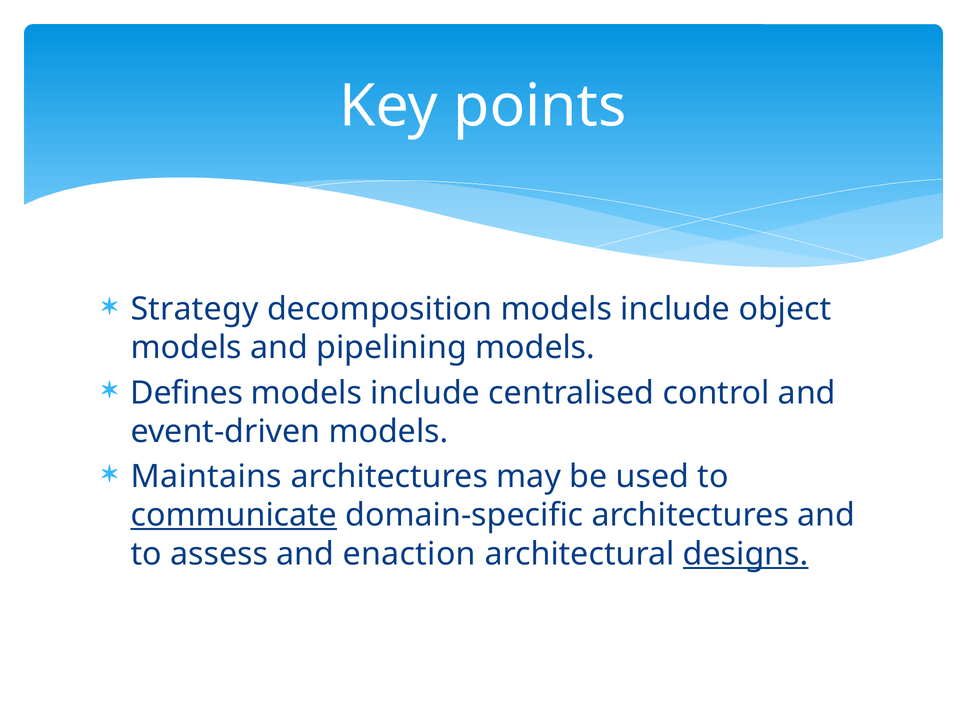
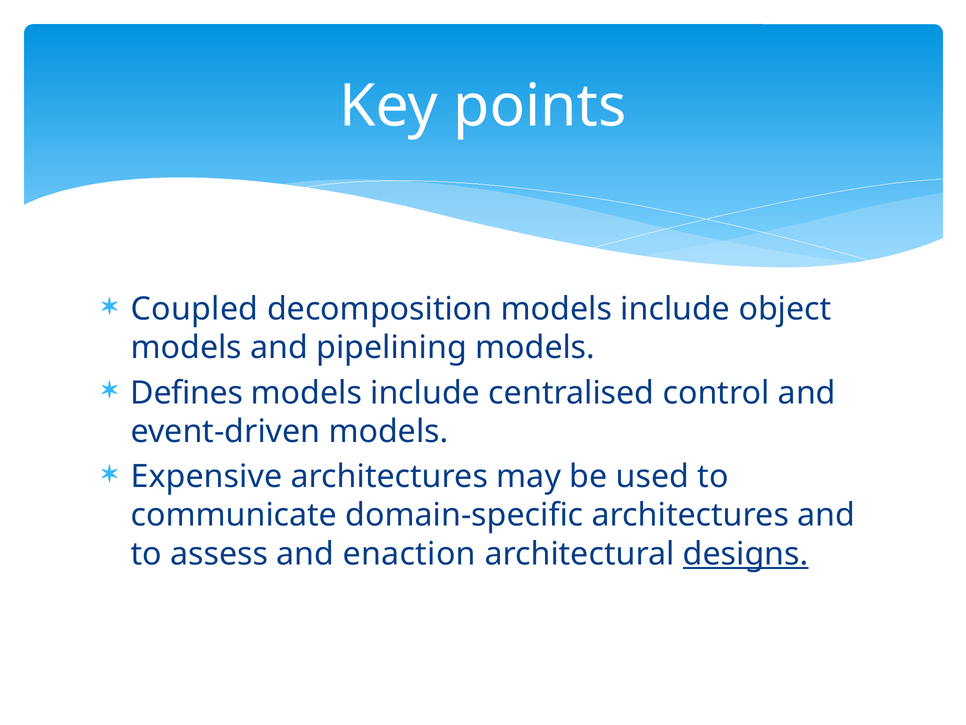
Strategy: Strategy -> Coupled (194, 309)
Maintains: Maintains -> Expensive (206, 476)
communicate underline: present -> none (234, 515)
